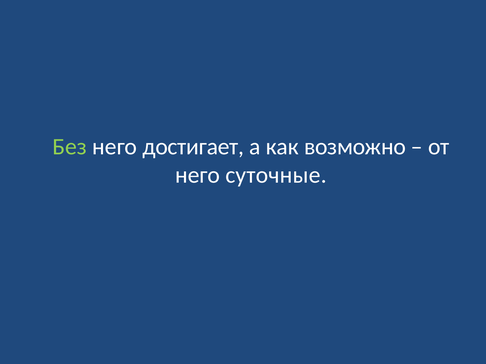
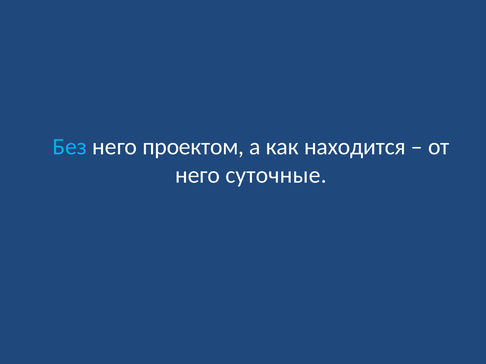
Без colour: light green -> light blue (70, 147)
достигает: достигает -> проектом (193, 147)
возможно: возможно -> находится (355, 147)
